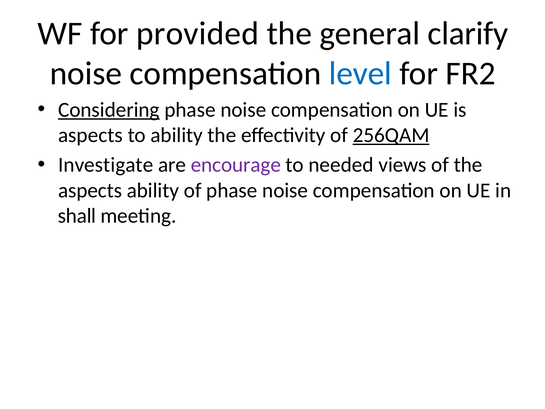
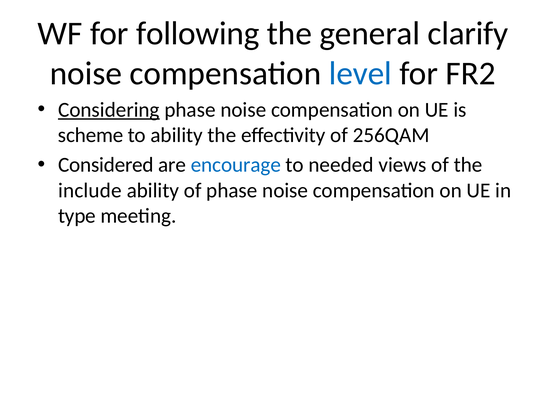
provided: provided -> following (198, 34)
aspects: aspects -> scheme (91, 135)
256QAM underline: present -> none (391, 135)
Investigate: Investigate -> Considered (106, 165)
encourage colour: purple -> blue (236, 165)
aspects: aspects -> include (90, 190)
shall: shall -> type (77, 216)
